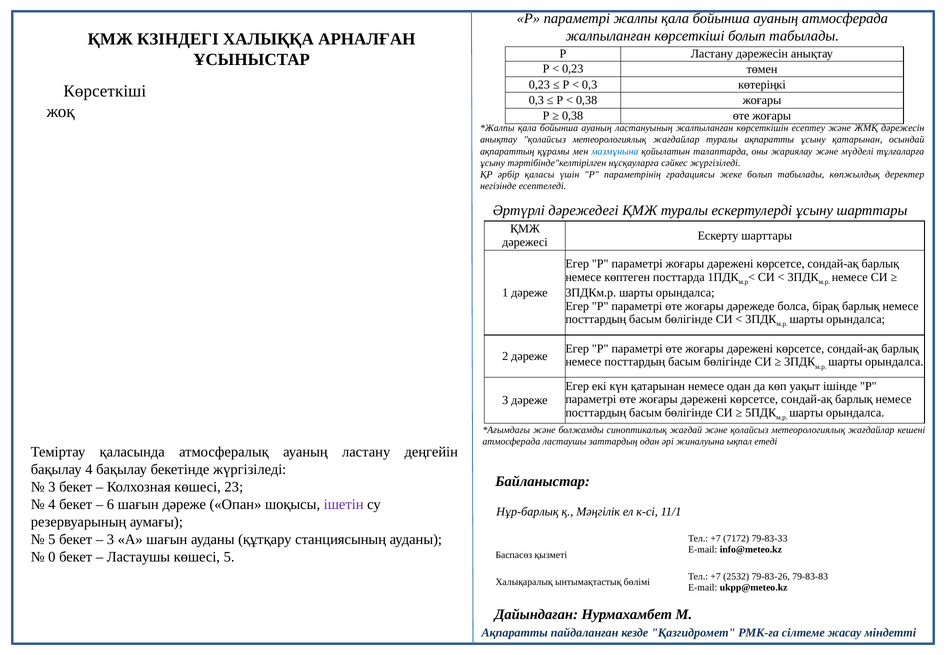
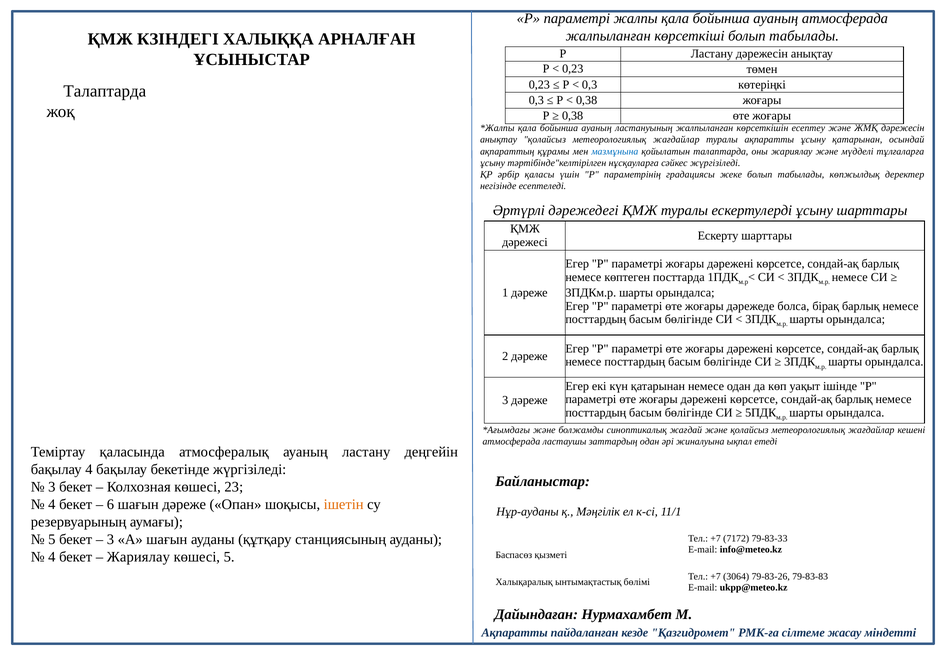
Көрсеткіші: Көрсеткіші -> Талаптарда (105, 91)
ішетін colour: purple -> orange (344, 504)
Нұр-барлық: Нұр-барлық -> Нұр-ауданы (527, 512)
0: 0 -> 4 (52, 557)
Ластаушы: Ластаушы -> Жариялау (138, 557)
2532: 2532 -> 3064 (736, 576)
